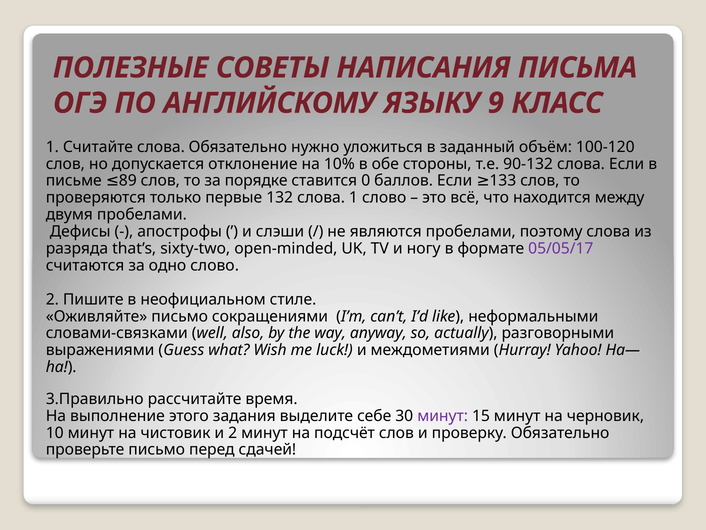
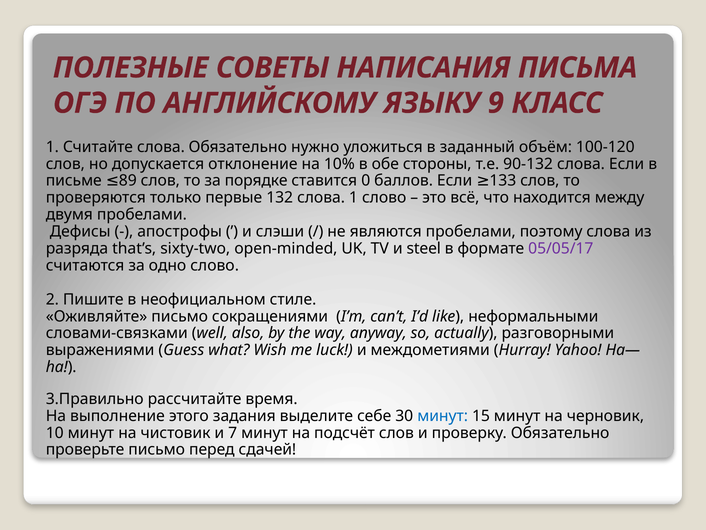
ногу: ногу -> steel (424, 248)
минут colour: purple -> blue (443, 416)
и 2: 2 -> 7 (233, 432)
